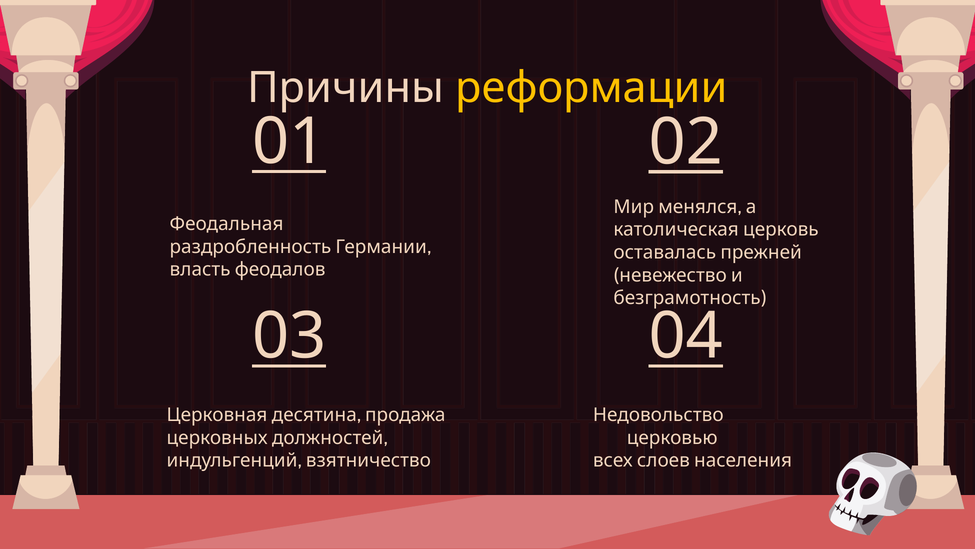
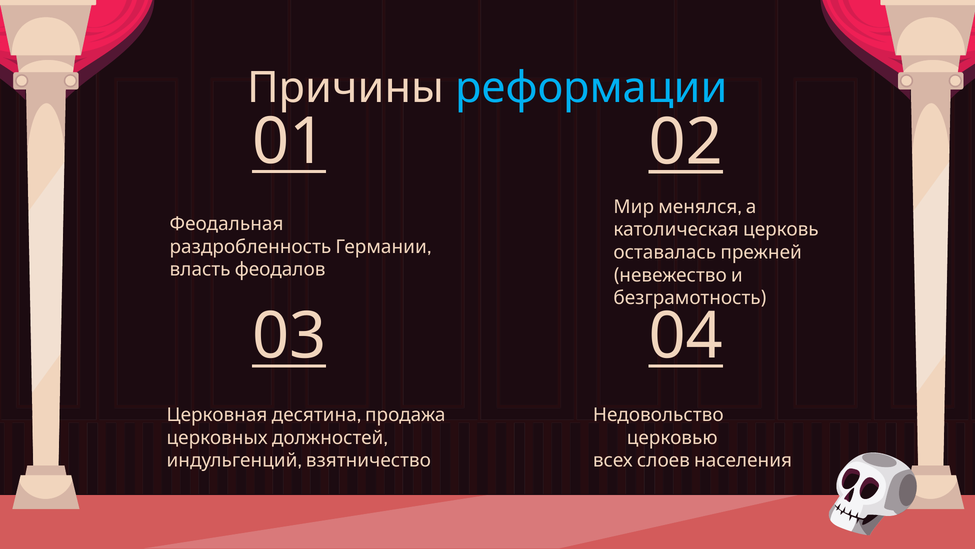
реформации colour: yellow -> light blue (591, 88)
